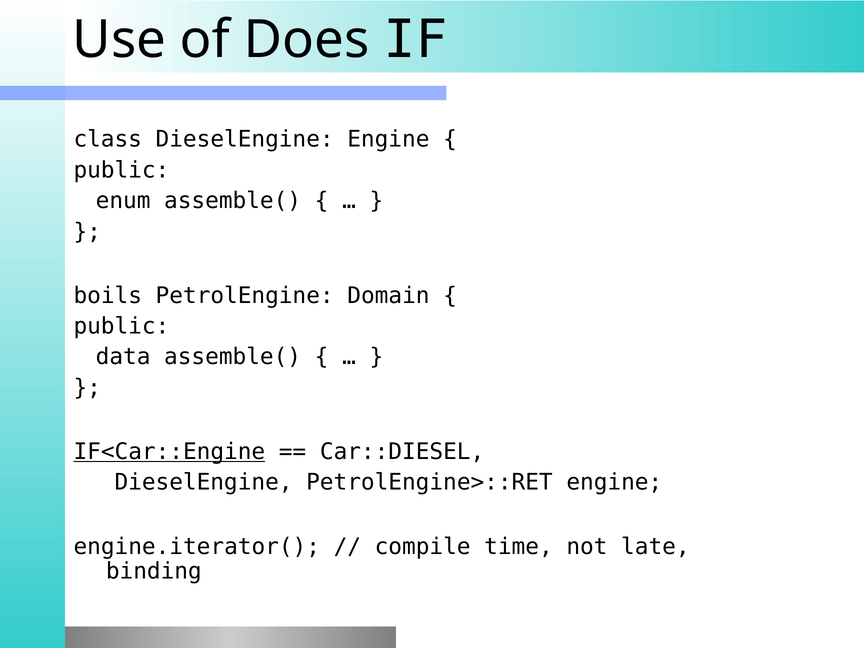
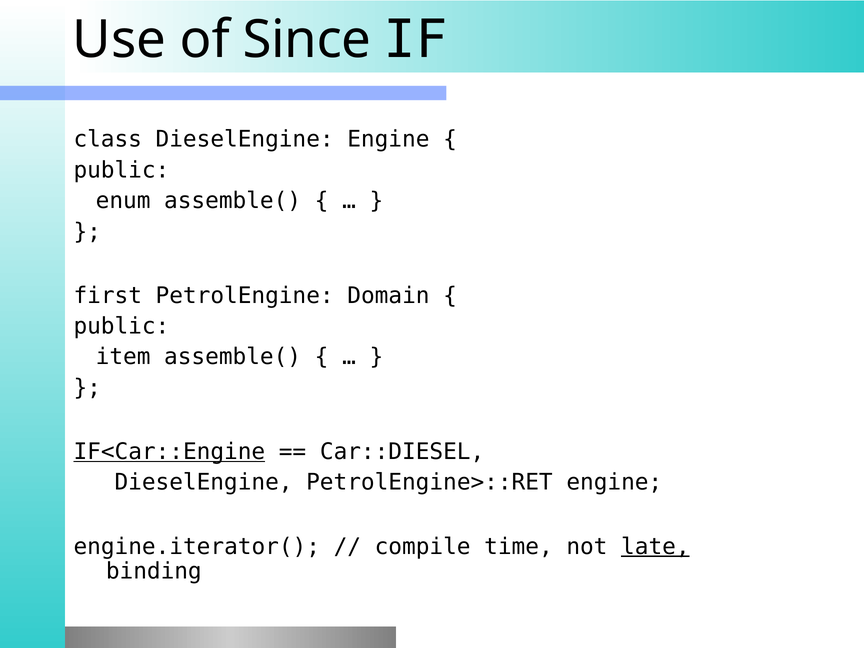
Does: Does -> Since (307, 40)
boils: boils -> first (108, 296)
data: data -> item (123, 357)
late underline: none -> present (655, 546)
